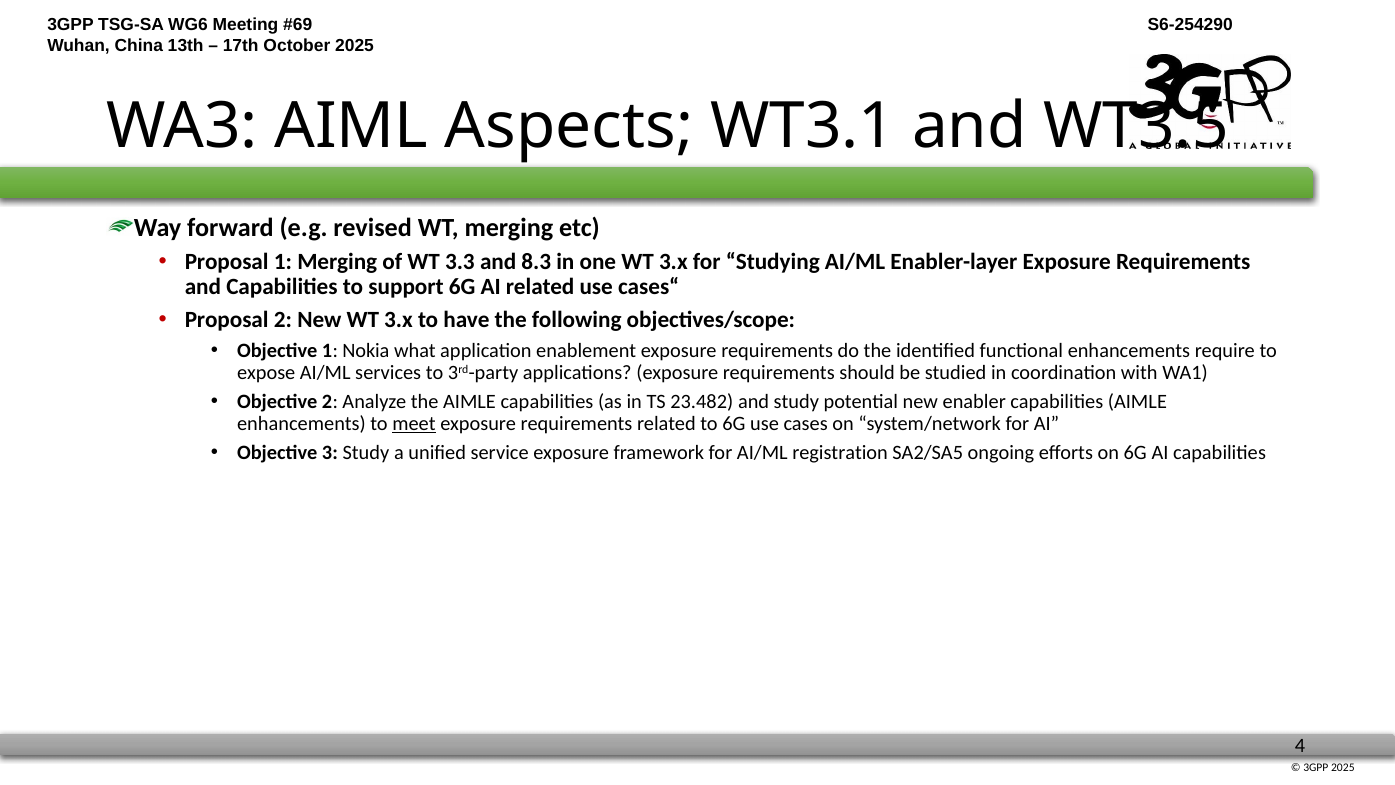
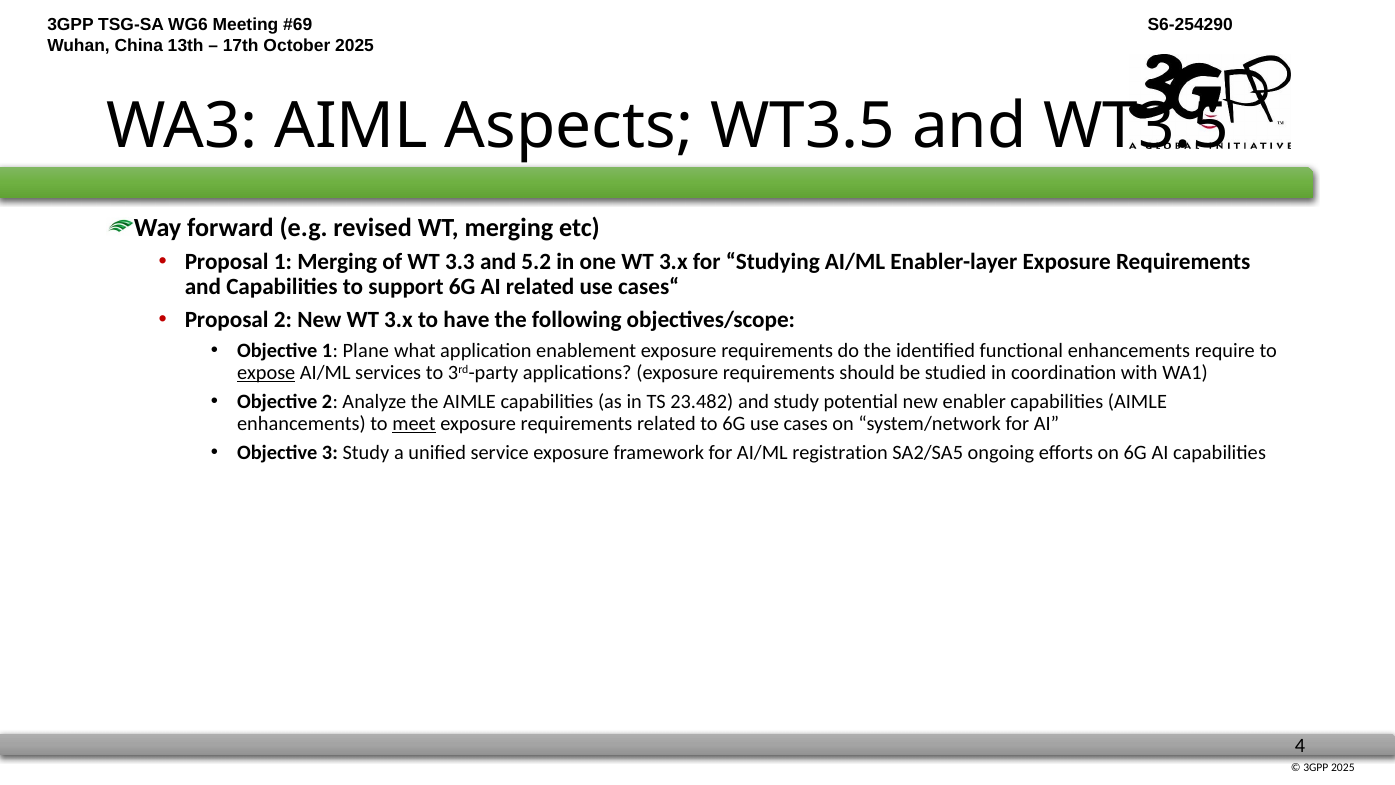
Aspects WT3.1: WT3.1 -> WT3.5 (803, 127)
8.3: 8.3 -> 5.2 (536, 262)
Nokia: Nokia -> Plane (366, 350)
expose underline: none -> present (266, 372)
